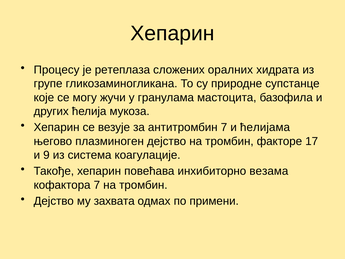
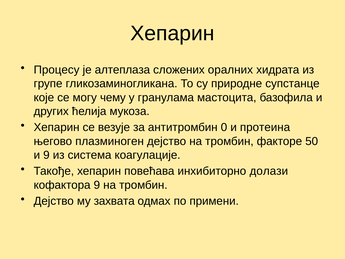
ретеплаза: ретеплаза -> алтеплаза (122, 70)
жучи: жучи -> чему (113, 97)
антитромбин 7: 7 -> 0 (224, 127)
ћелијама: ћелијама -> протеина (265, 127)
17: 17 -> 50 (312, 141)
везама: везама -> долази (269, 171)
кофактора 7: 7 -> 9 (97, 185)
